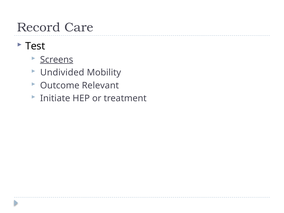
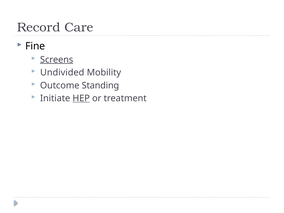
Test: Test -> Fine (35, 46)
Relevant: Relevant -> Standing (100, 85)
HEP underline: none -> present (81, 98)
